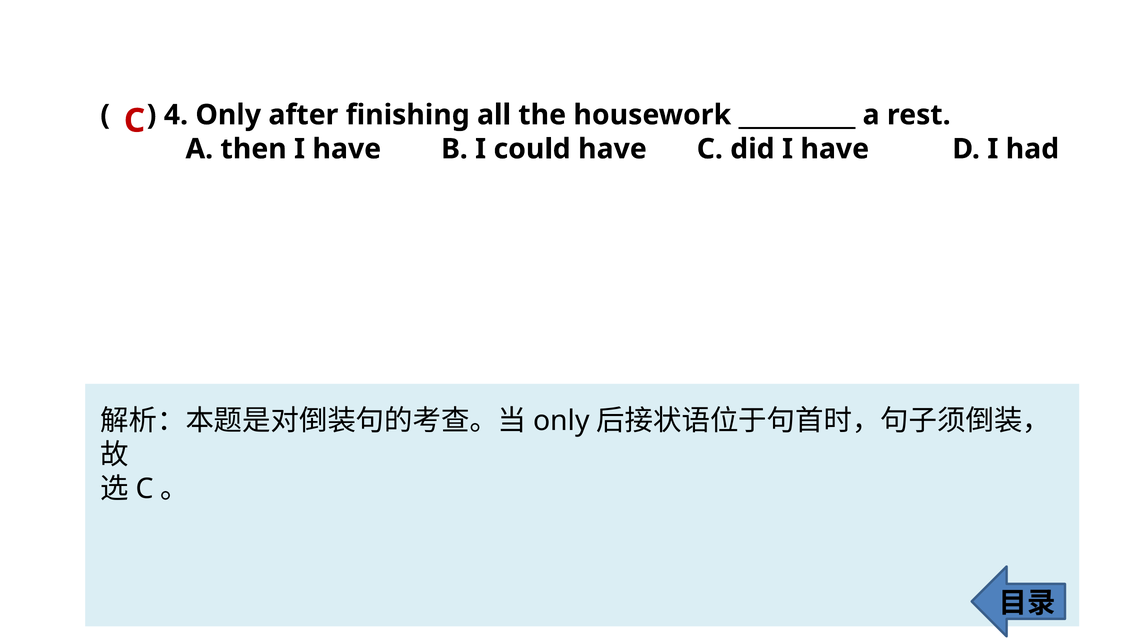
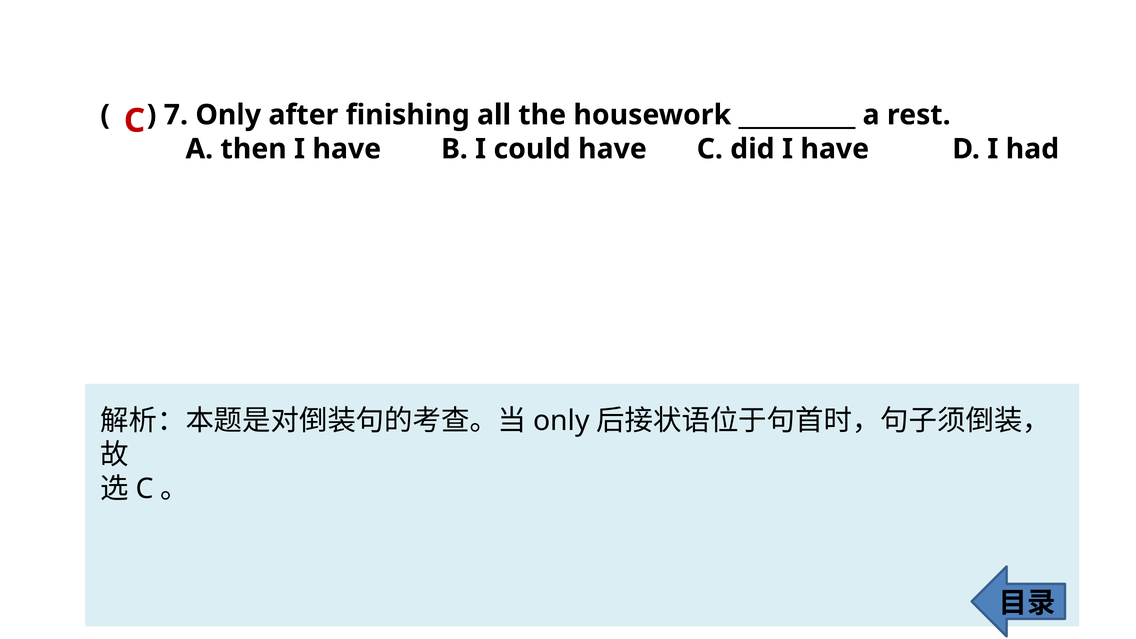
4: 4 -> 7 (176, 115)
